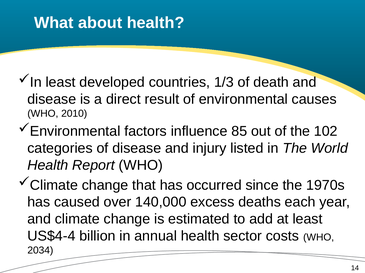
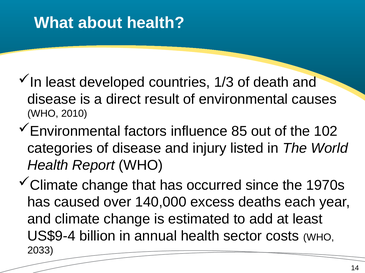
US$4-4: US$4-4 -> US$9-4 (51, 237)
2034: 2034 -> 2033 (40, 251)
